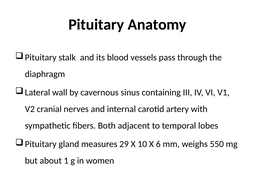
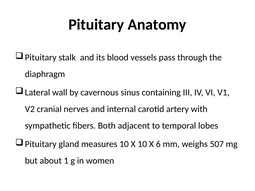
measures 29: 29 -> 10 (124, 144)
550: 550 -> 507 (217, 144)
